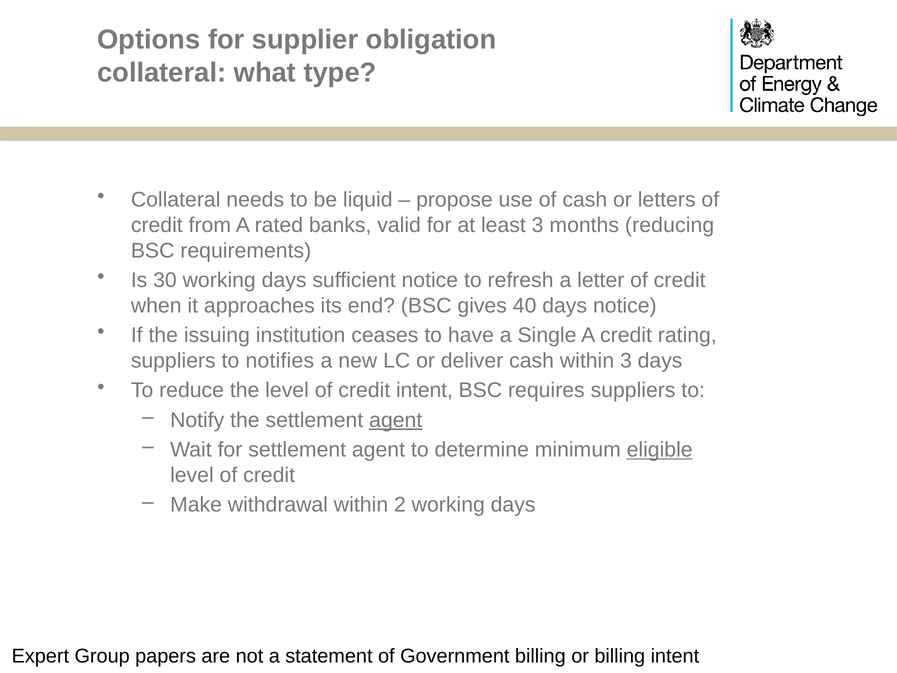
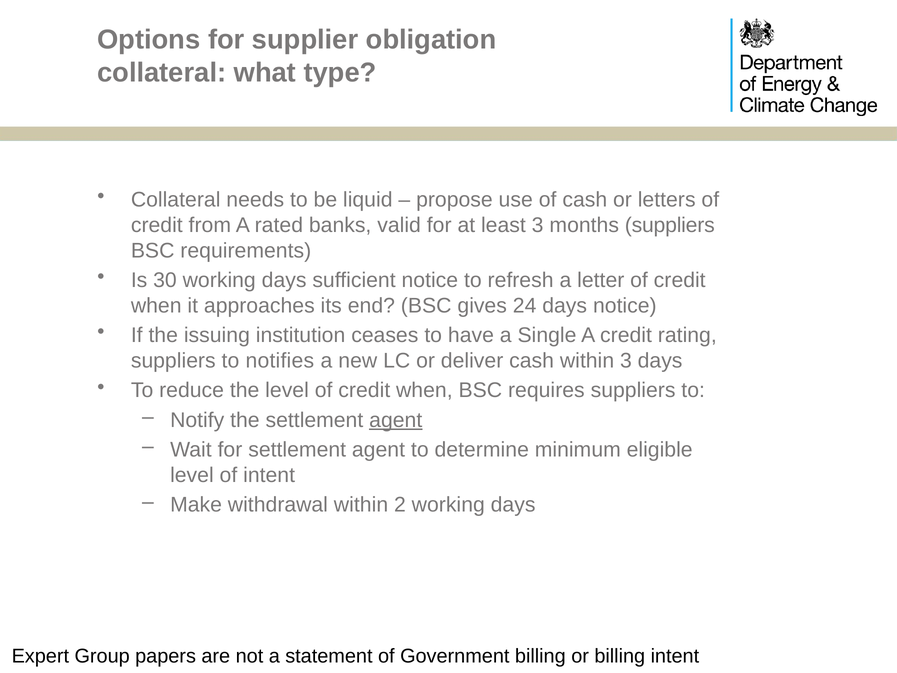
months reducing: reducing -> suppliers (670, 225)
40: 40 -> 24 (525, 306)
level of credit intent: intent -> when (424, 390)
eligible underline: present -> none (660, 450)
credit: credit -> intent (269, 475)
